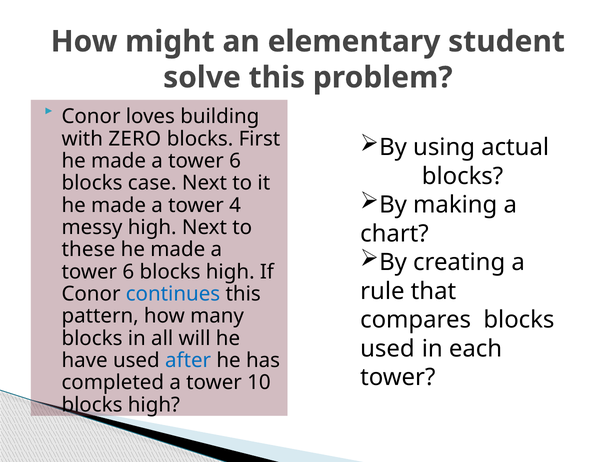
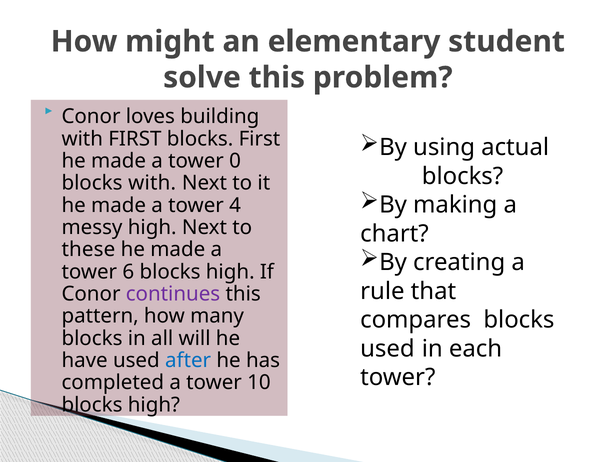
with ZERO: ZERO -> FIRST (135, 139)
6: 6 -> 0 (235, 161)
blocks case: case -> with (152, 183)
continues colour: blue -> purple (173, 294)
